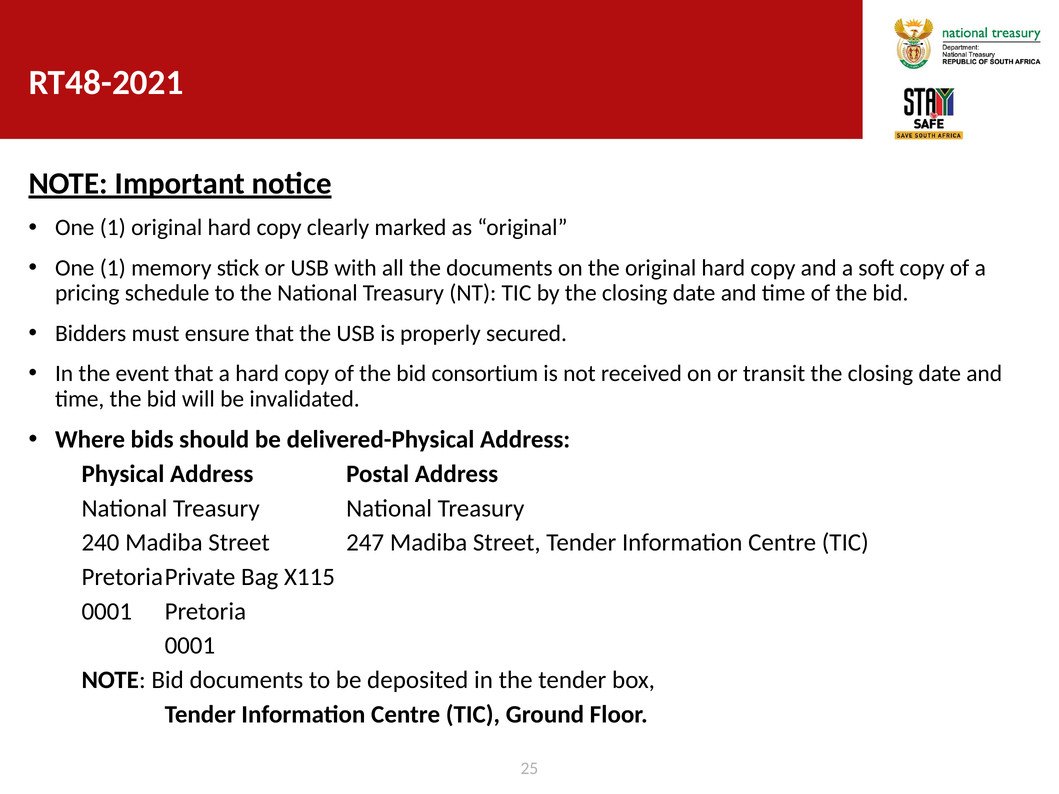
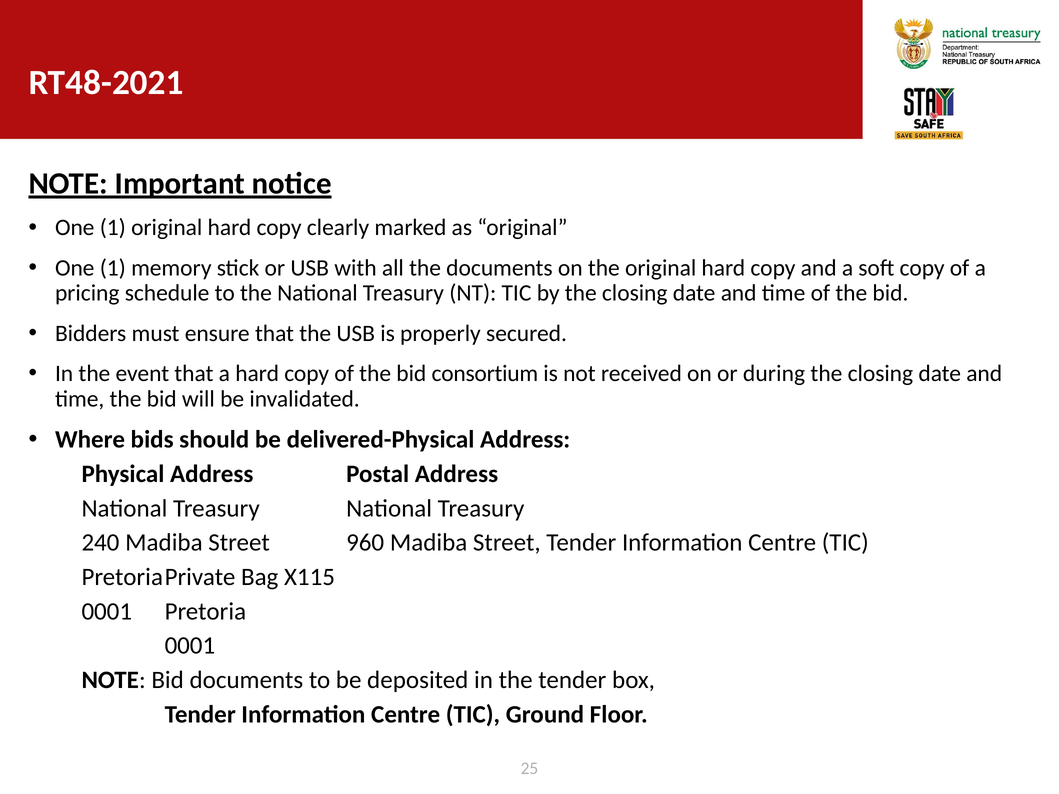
transit: transit -> during (774, 373)
247: 247 -> 960 (365, 543)
